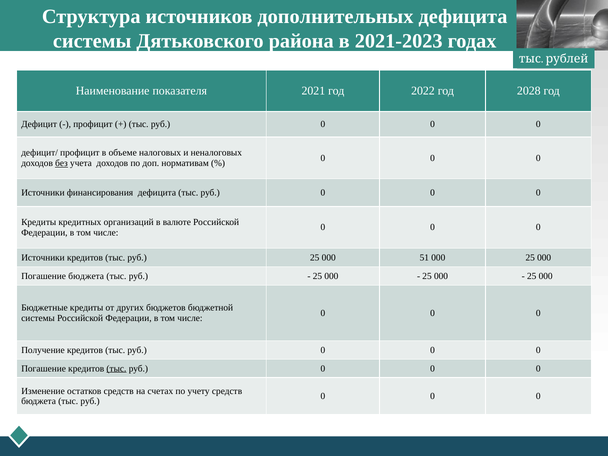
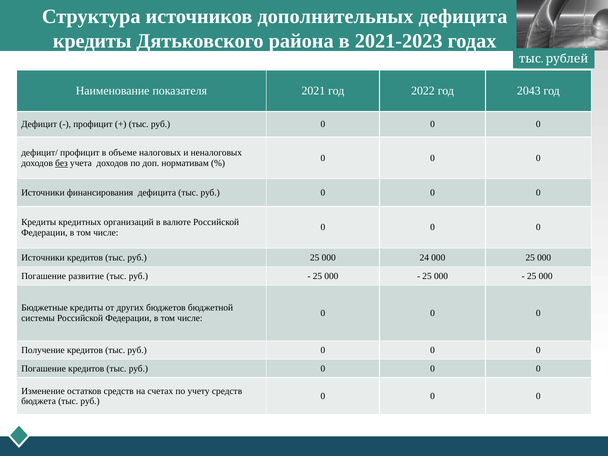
системы: системы -> кредиты (92, 41)
2028: 2028 -> 2043 (529, 91)
51: 51 -> 24 (424, 257)
Погашение бюджета: бюджета -> развитие (86, 276)
тыс underline: present -> none (116, 368)
